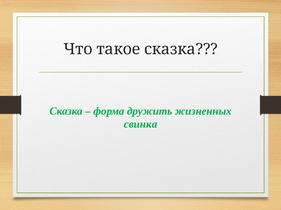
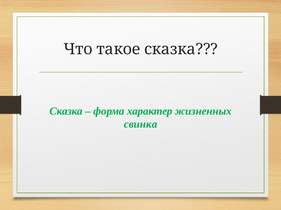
дружить: дружить -> характер (150, 111)
